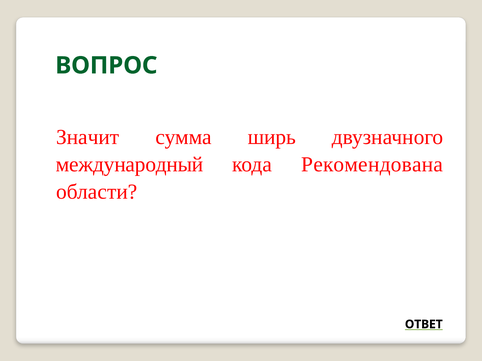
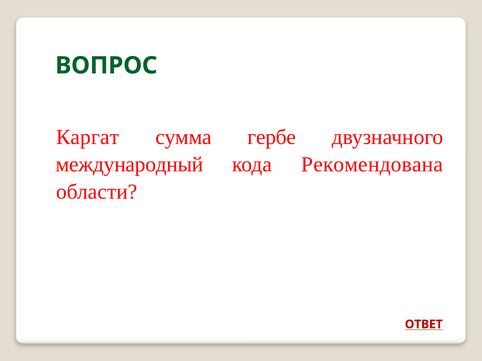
Значит: Значит -> Каргат (88, 137)
ширь: ширь -> гербе (272, 137)
ОТВЕТ colour: black -> red (424, 325)
